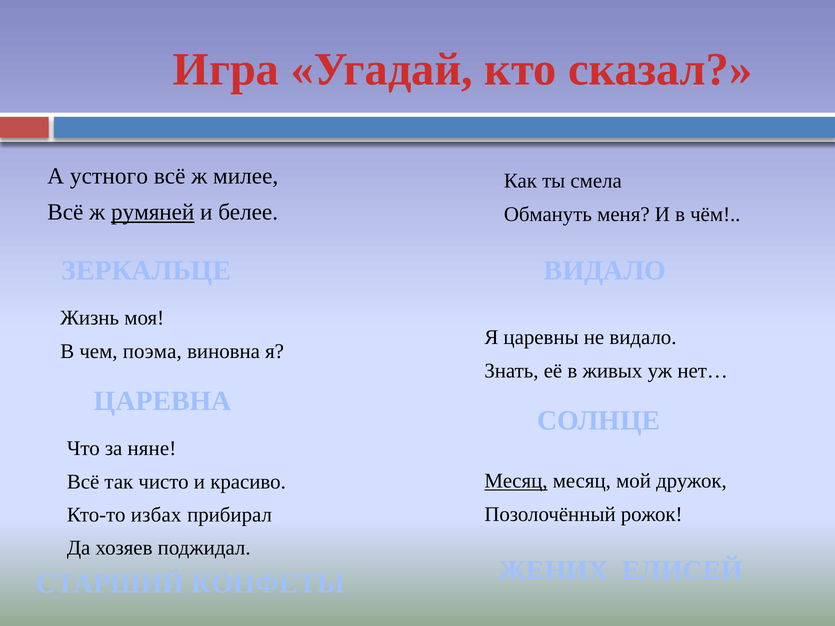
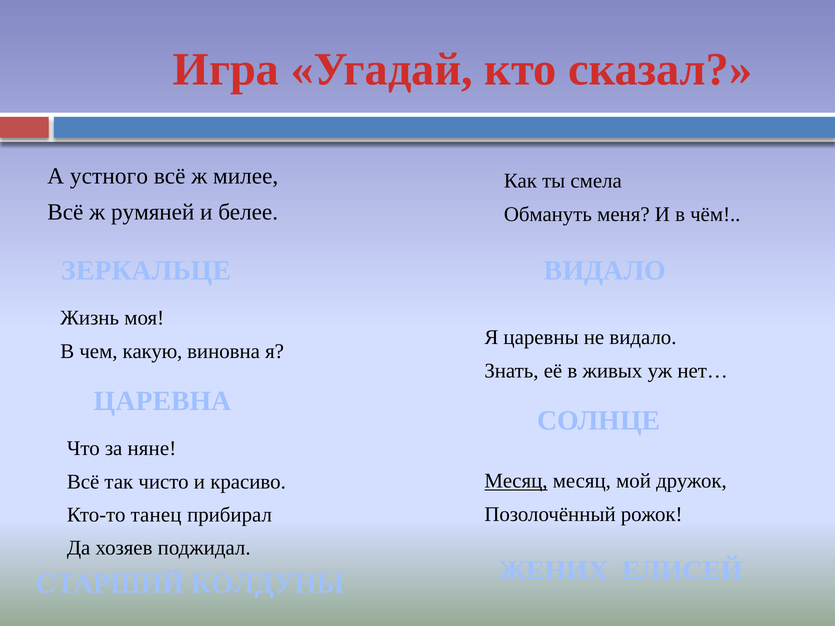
румяней underline: present -> none (153, 212)
поэма: поэма -> какую (152, 351)
избах: избах -> танец (156, 515)
КОНФЕТЫ: КОНФЕТЫ -> КОЛДУНЫ (268, 584)
